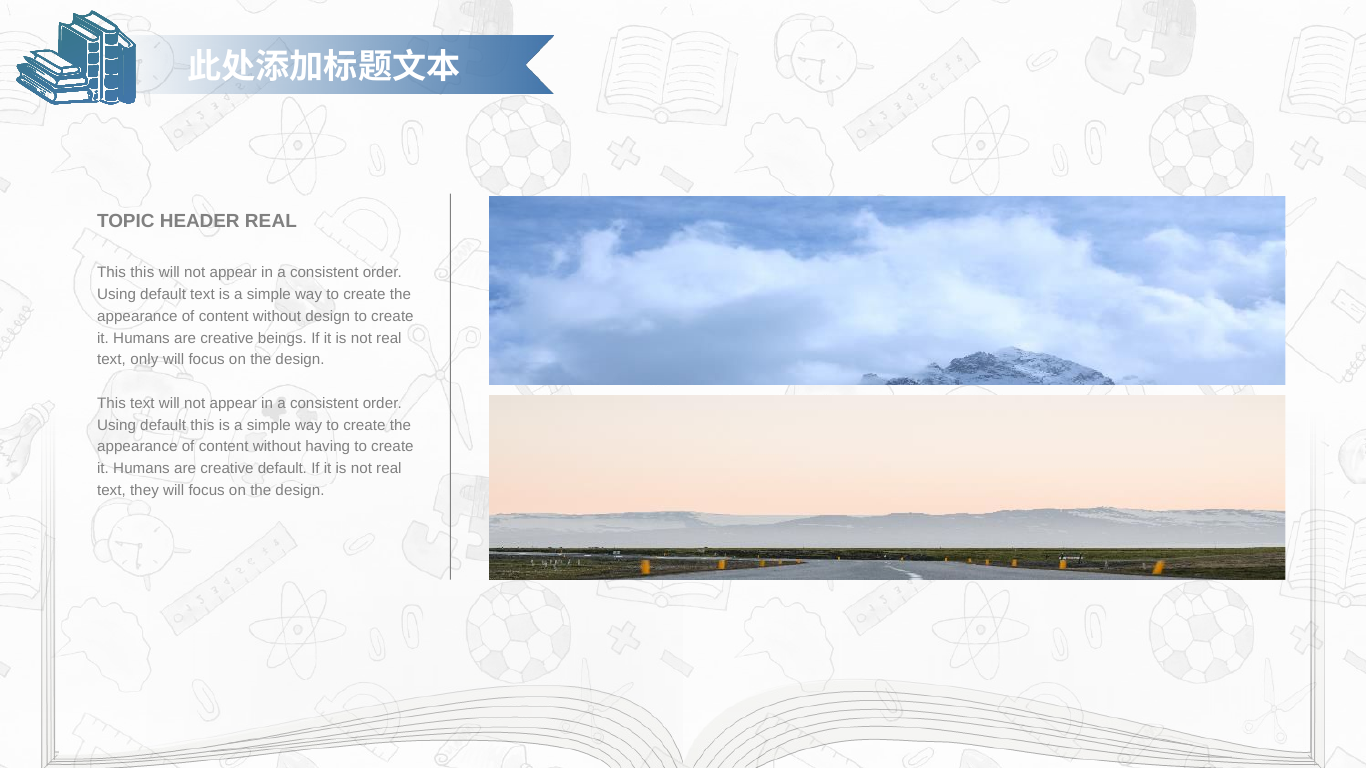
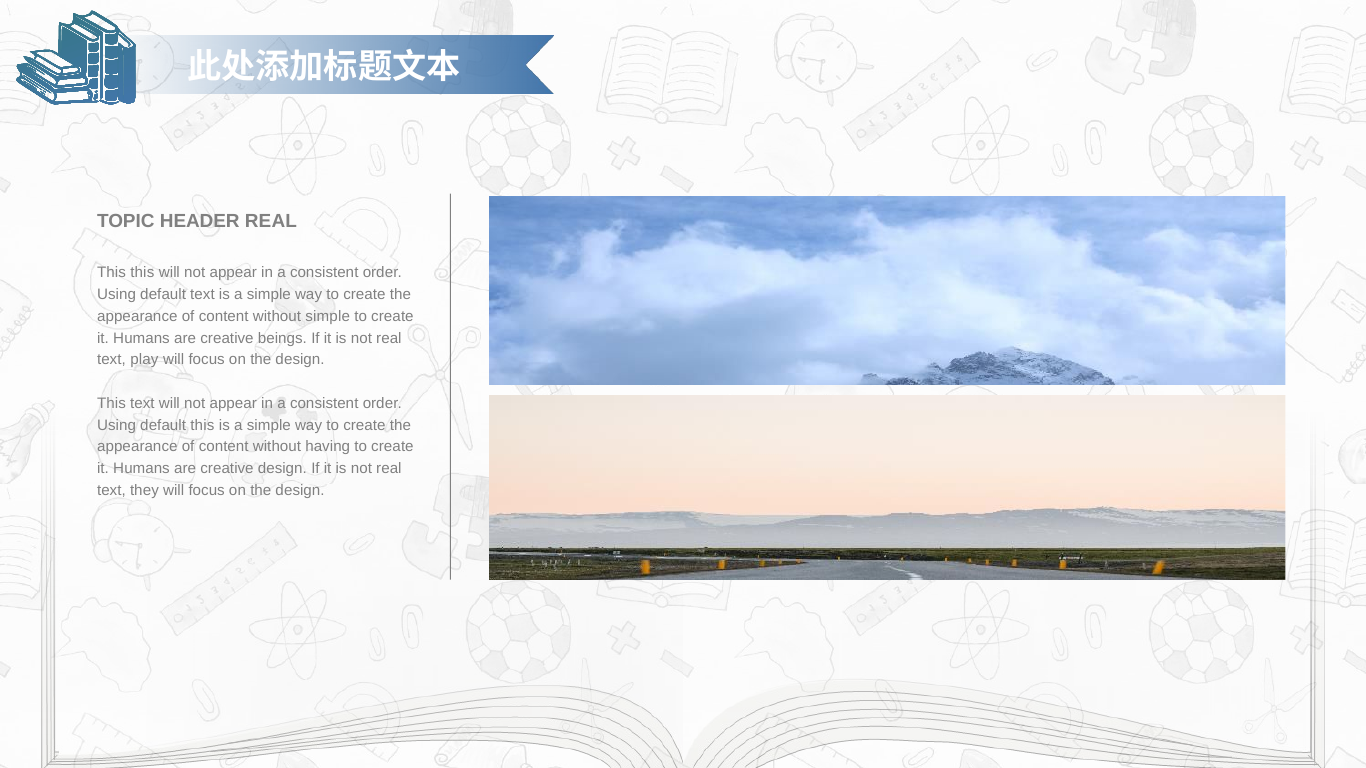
without design: design -> simple (328, 316)
only: only -> play (144, 360)
creative default: default -> design (282, 469)
